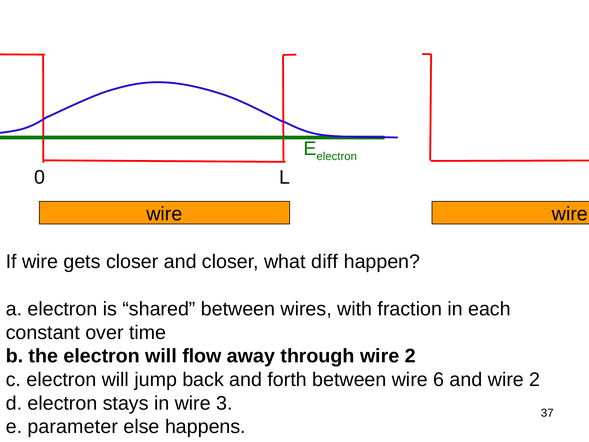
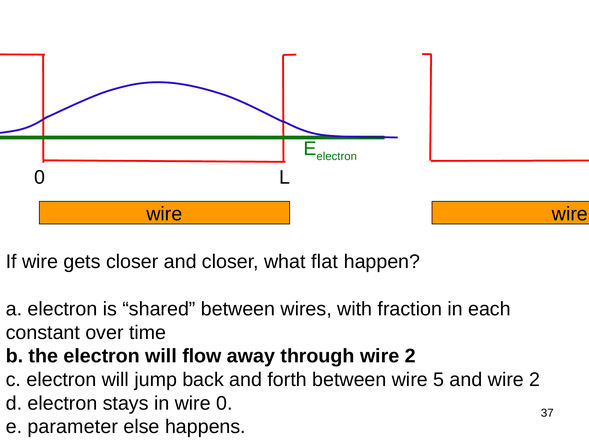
diff: diff -> flat (325, 262)
6: 6 -> 5 (439, 379)
wire 3: 3 -> 0 (224, 403)
